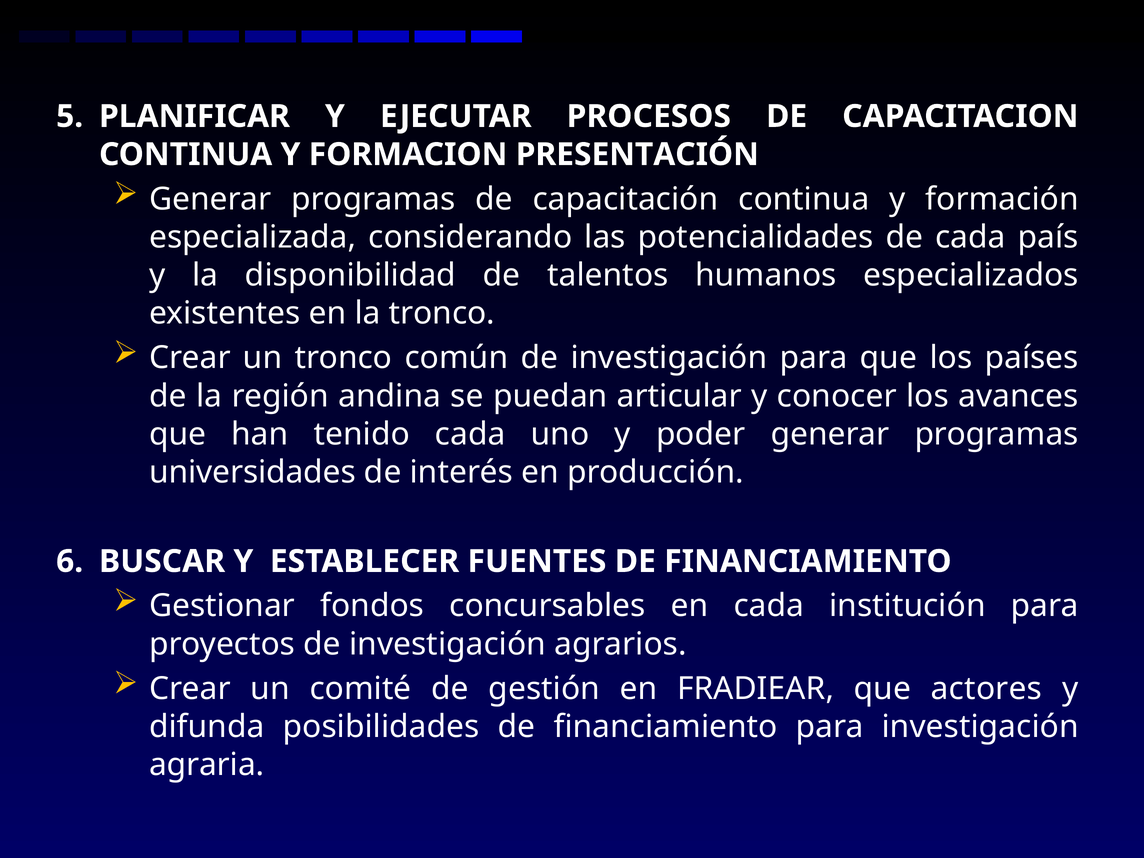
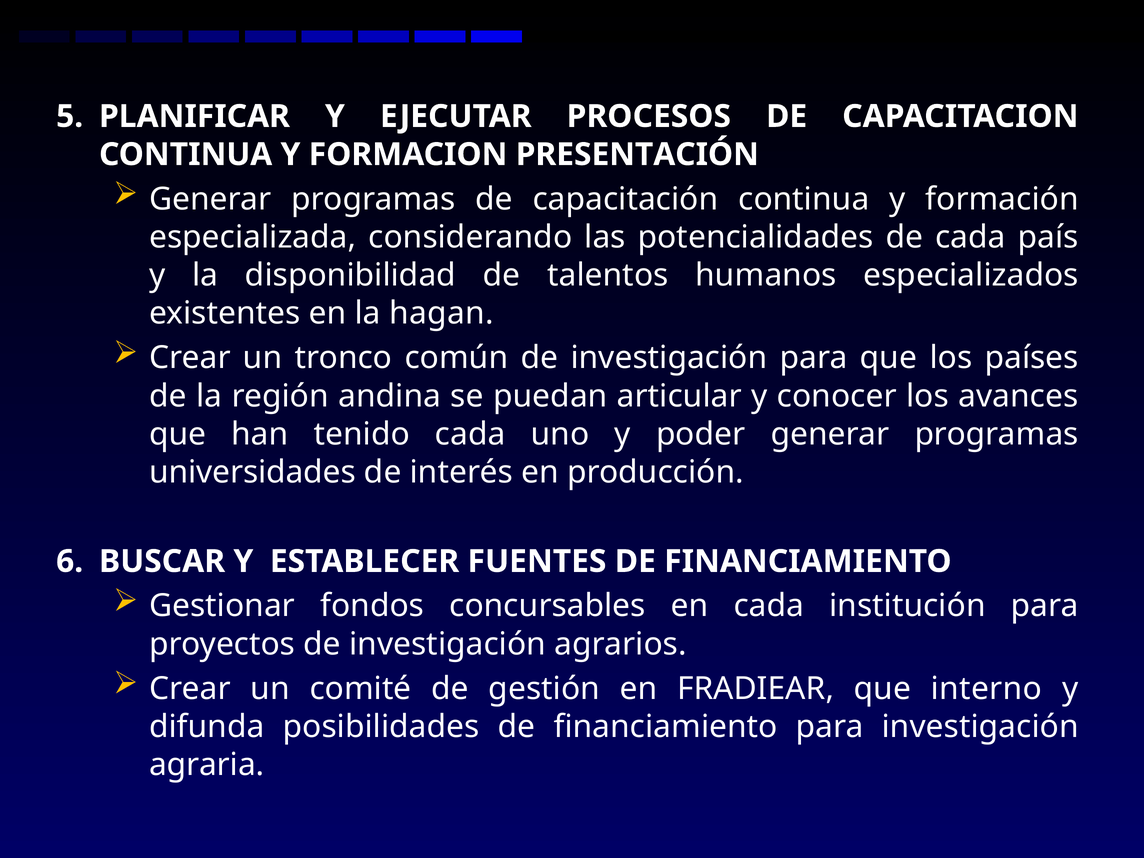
la tronco: tronco -> hagan (442, 313)
actores: actores -> interno (986, 689)
